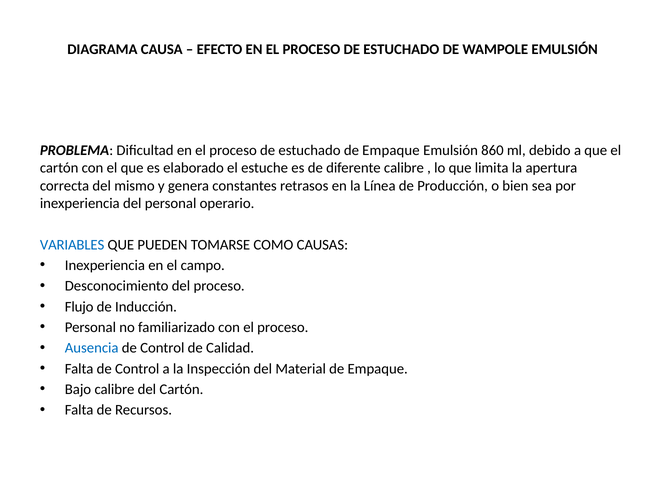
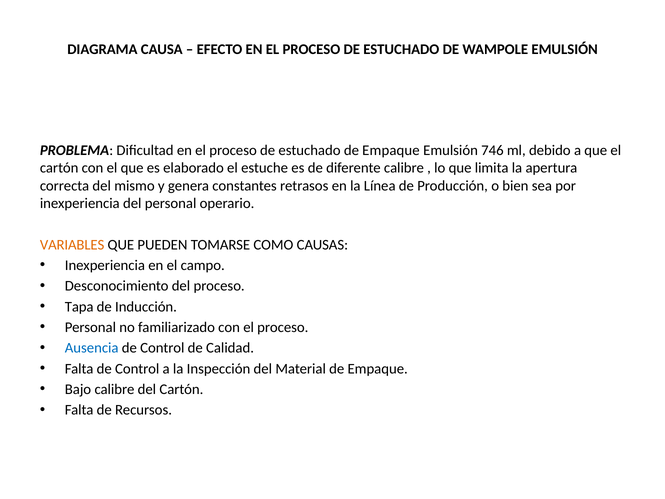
860: 860 -> 746 (492, 150)
VARIABLES colour: blue -> orange (72, 245)
Flujo: Flujo -> Tapa (79, 307)
